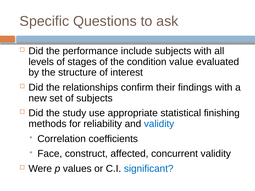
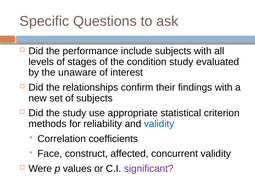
condition value: value -> study (181, 62)
structure: structure -> unaware (77, 73)
finishing: finishing -> criterion (222, 113)
significant colour: blue -> purple (149, 169)
